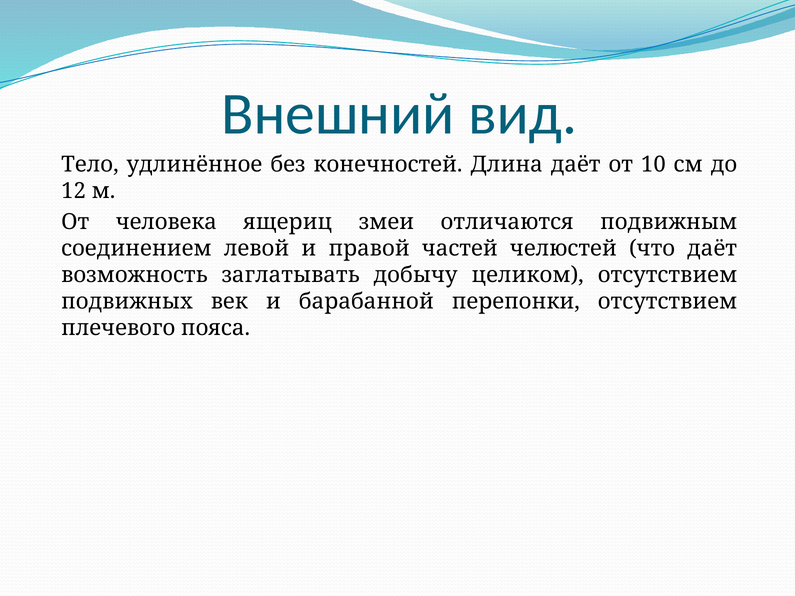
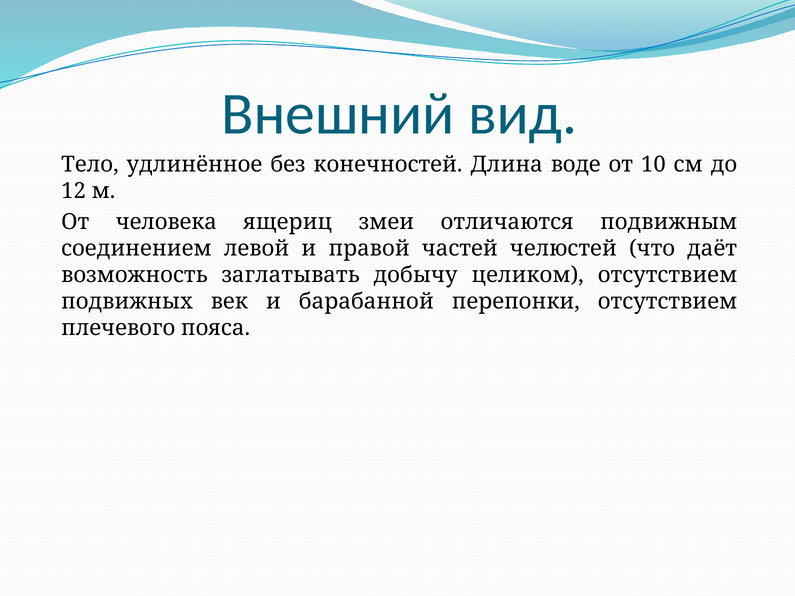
Длина даёт: даёт -> воде (576, 165)
